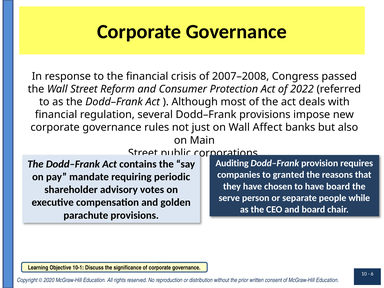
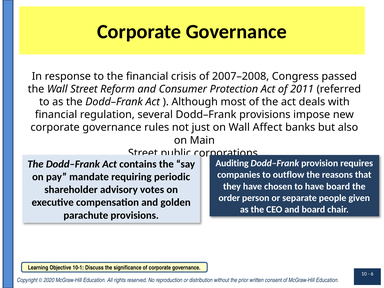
2022: 2022 -> 2011 (302, 89)
granted: granted -> outflow (289, 175)
serve: serve -> order (229, 198)
while: while -> given (359, 198)
